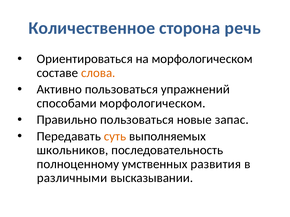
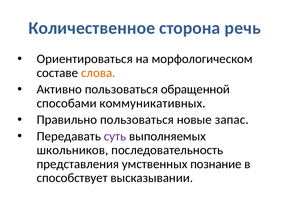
упражнений: упражнений -> обращенной (195, 90)
способами морфологическом: морфологическом -> коммуникативных (153, 103)
суть colour: orange -> purple (115, 136)
полноценному: полноценному -> представления (78, 164)
развития: развития -> познание (216, 164)
различными: различными -> способствует (72, 178)
